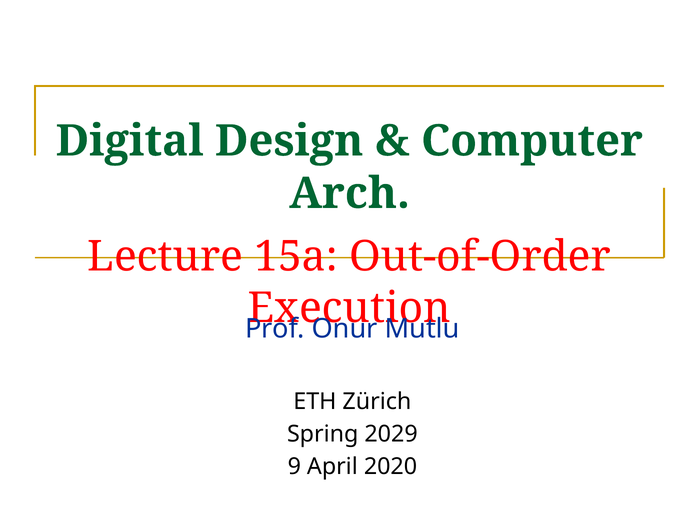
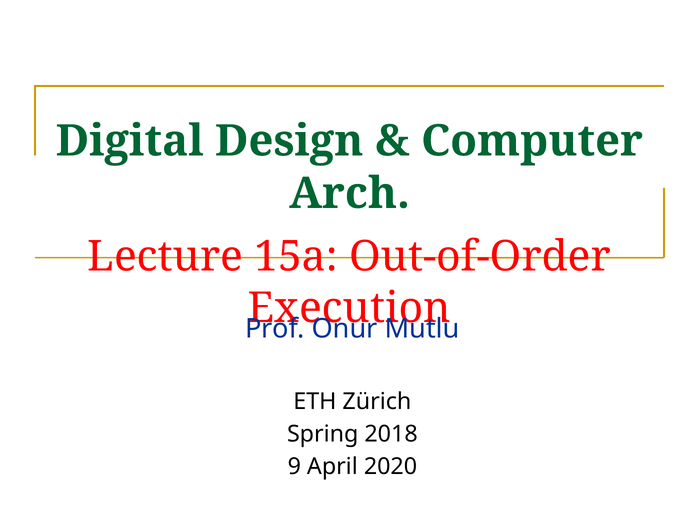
2029: 2029 -> 2018 (391, 434)
